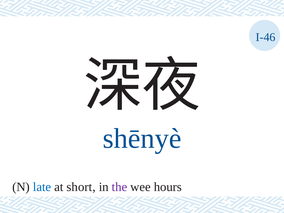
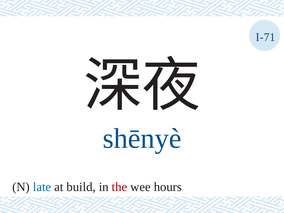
I-46: I-46 -> I-71 (266, 37)
short: short -> build (81, 187)
the colour: purple -> red (119, 187)
